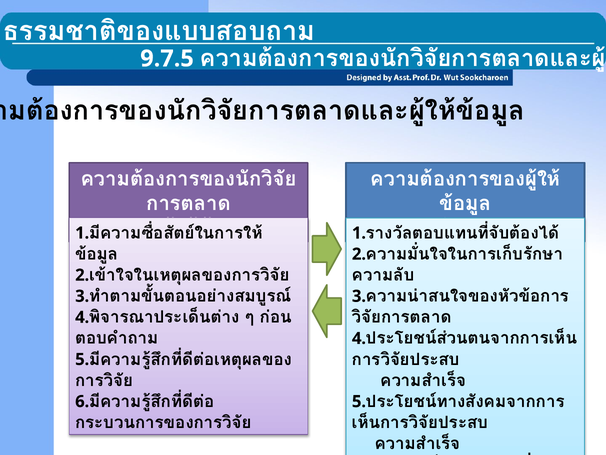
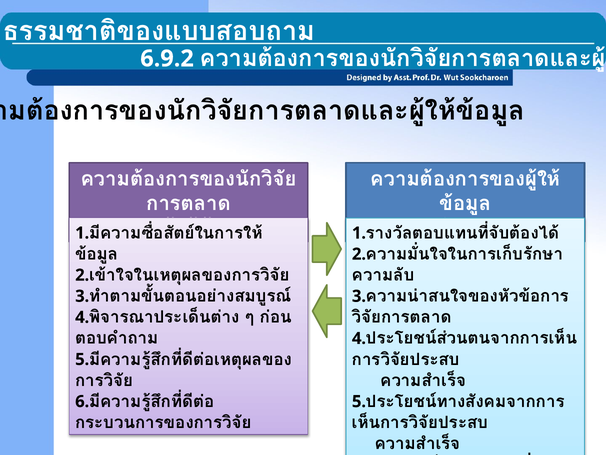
9.7.5: 9.7.5 -> 6.9.2 (167, 59)
